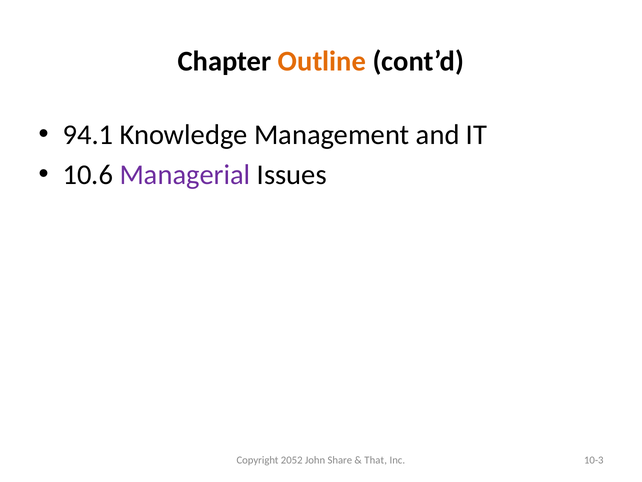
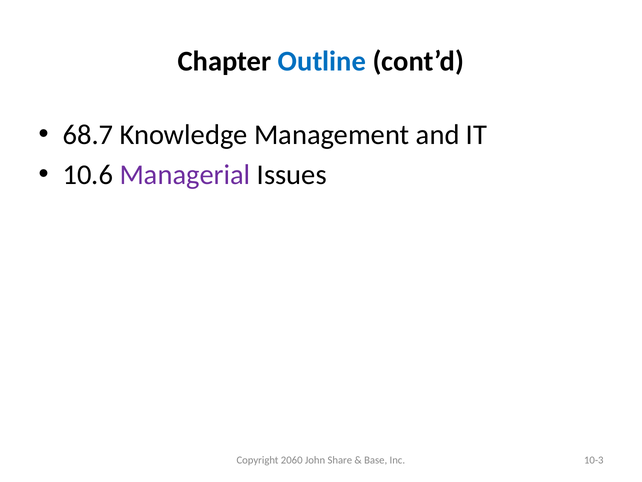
Outline colour: orange -> blue (322, 61)
94.1: 94.1 -> 68.7 (88, 135)
2052: 2052 -> 2060 (292, 460)
That: That -> Base (376, 460)
